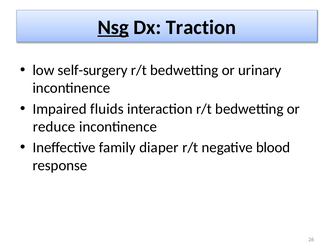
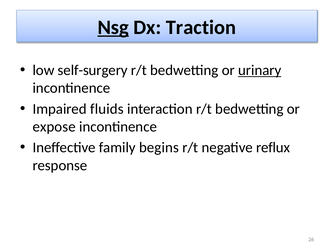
urinary underline: none -> present (260, 70)
reduce: reduce -> expose (54, 126)
diaper: diaper -> begins (159, 147)
blood: blood -> reflux (273, 147)
